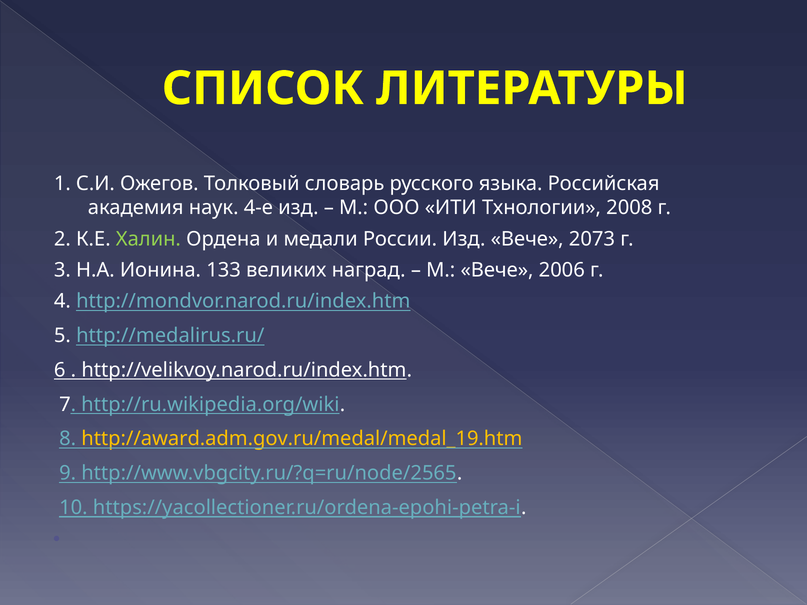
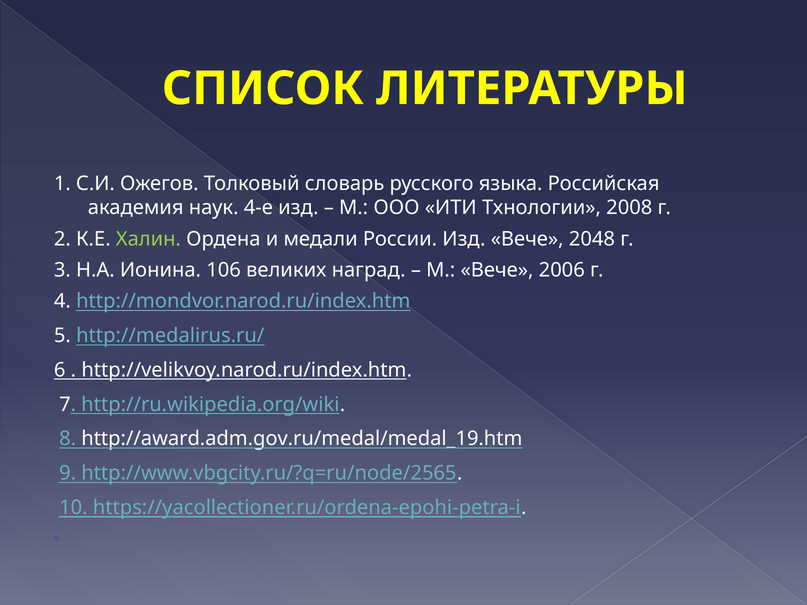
2073: 2073 -> 2048 (592, 239)
133: 133 -> 106 (224, 270)
http://award.adm.gov.ru/medal/medal_19.htm colour: yellow -> white (302, 439)
